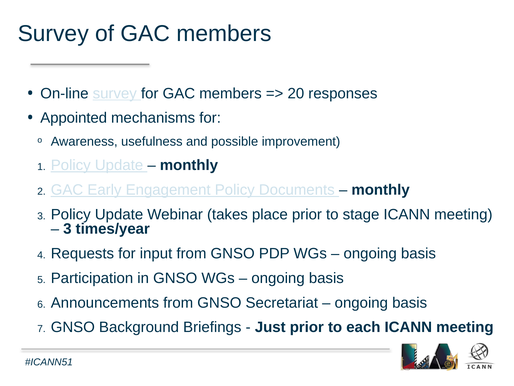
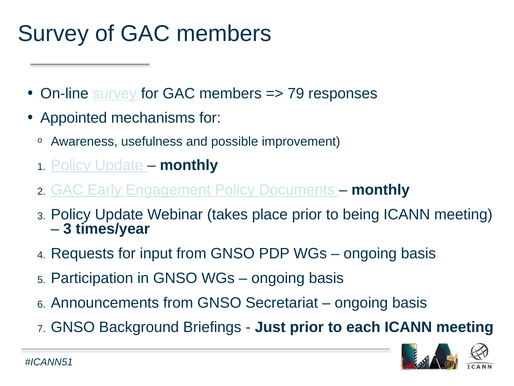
20: 20 -> 79 (296, 93)
stage: stage -> being (361, 214)
